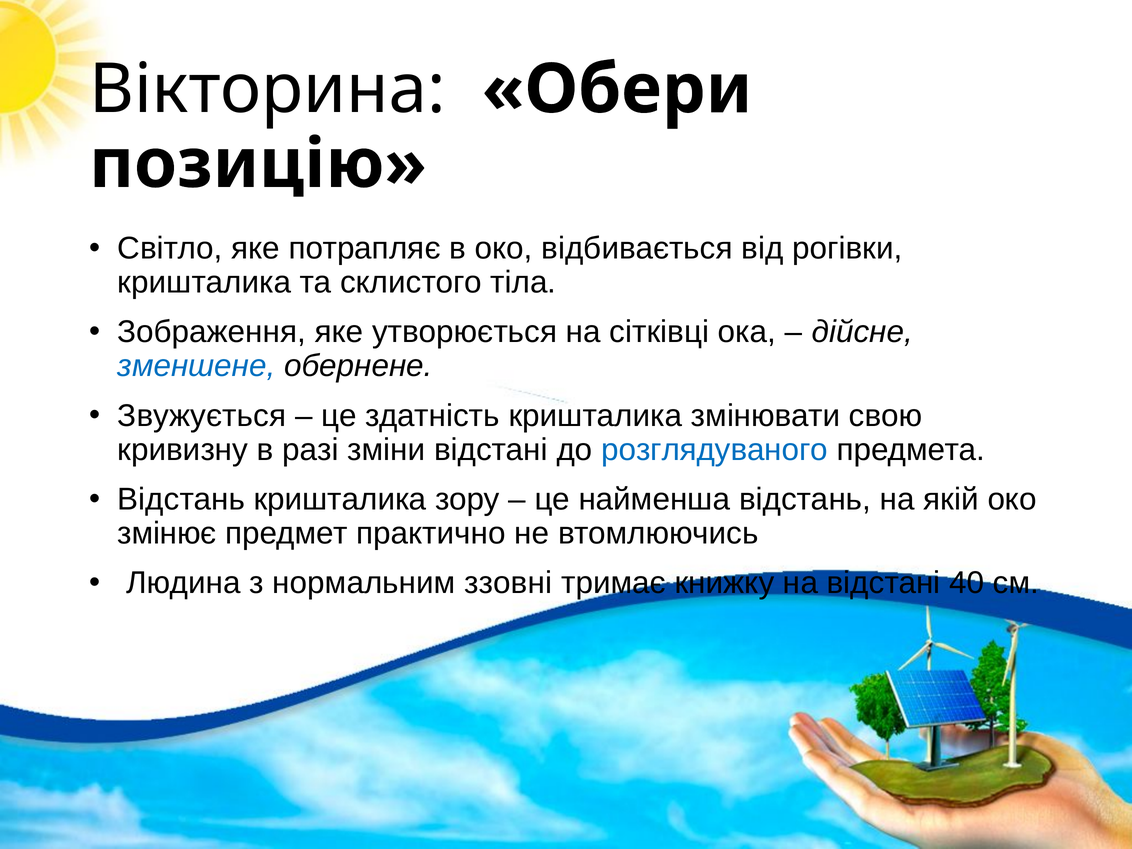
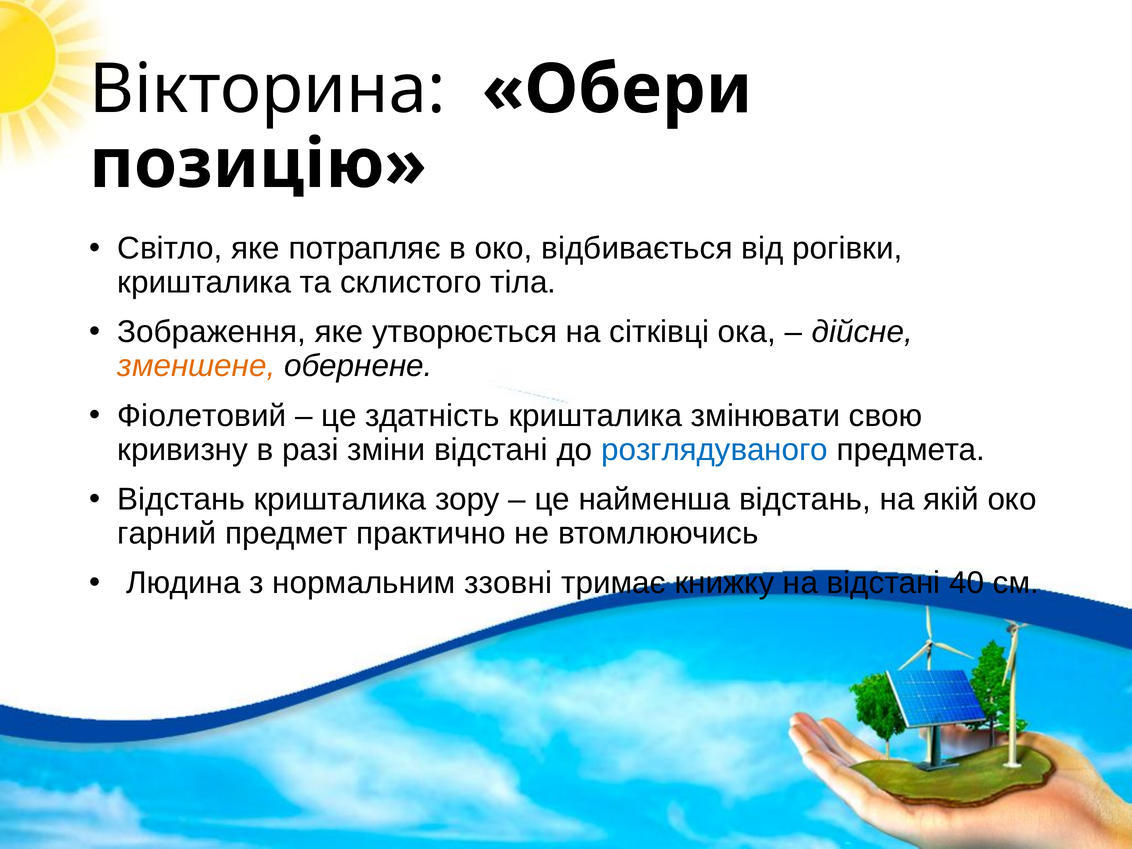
зменшене colour: blue -> orange (196, 366)
Звужується: Звужується -> Фіолетовий (202, 416)
змінює: змінює -> гарний (167, 533)
